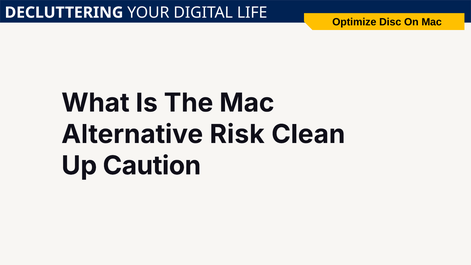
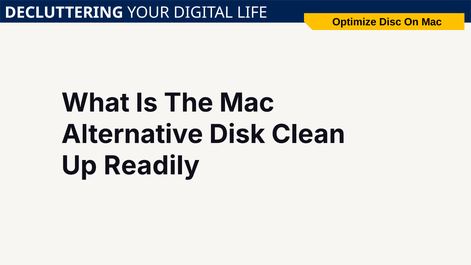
Risk: Risk -> Disk (237, 134)
Caution: Caution -> Readily (152, 166)
